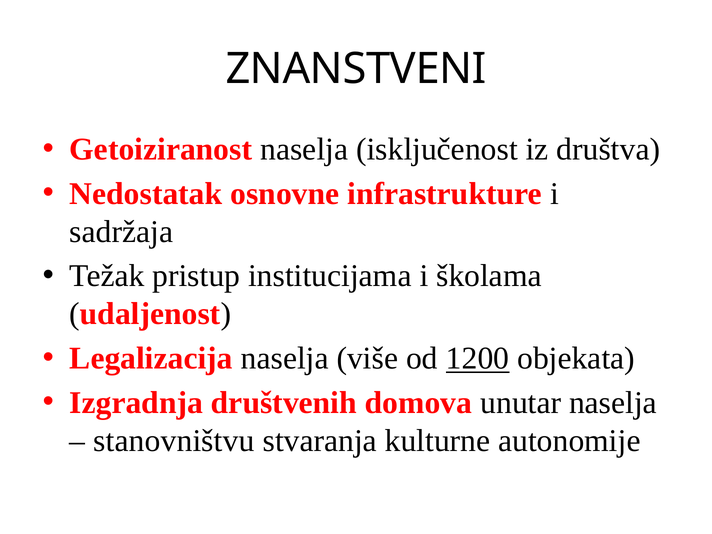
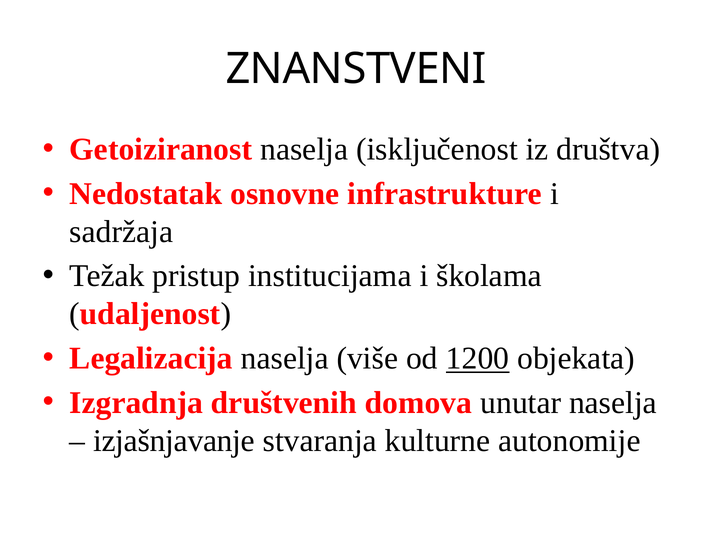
stanovništvu: stanovništvu -> izjašnjavanje (174, 441)
